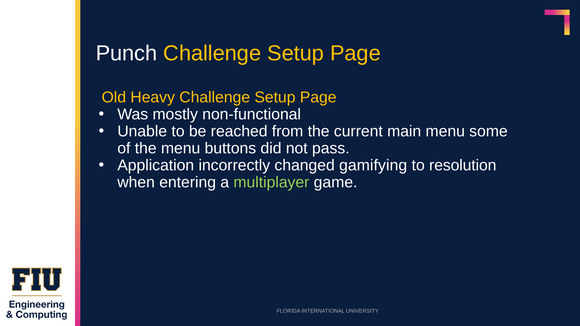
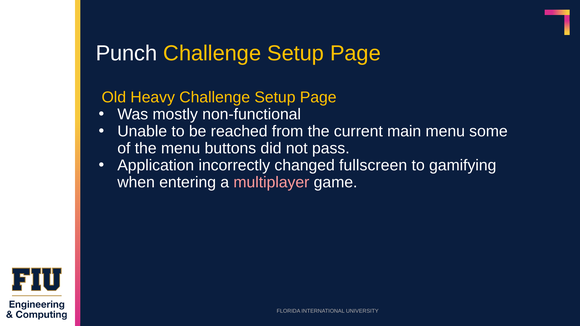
gamifying: gamifying -> fullscreen (373, 165)
resolution: resolution -> gamifying (463, 165)
multiplayer colour: light green -> pink (271, 182)
